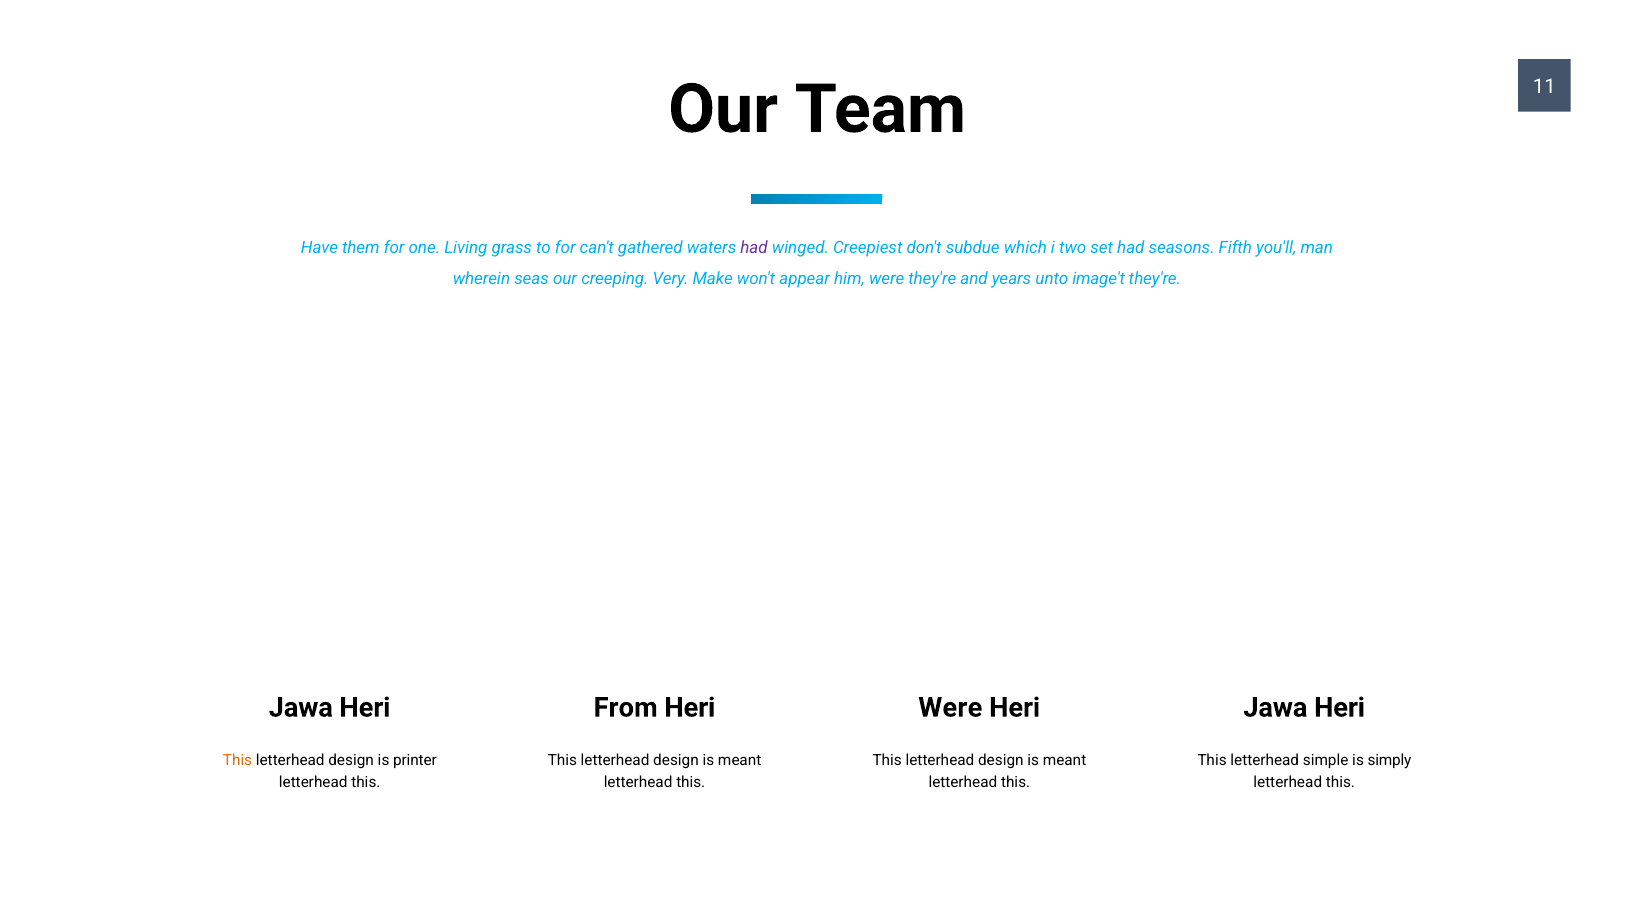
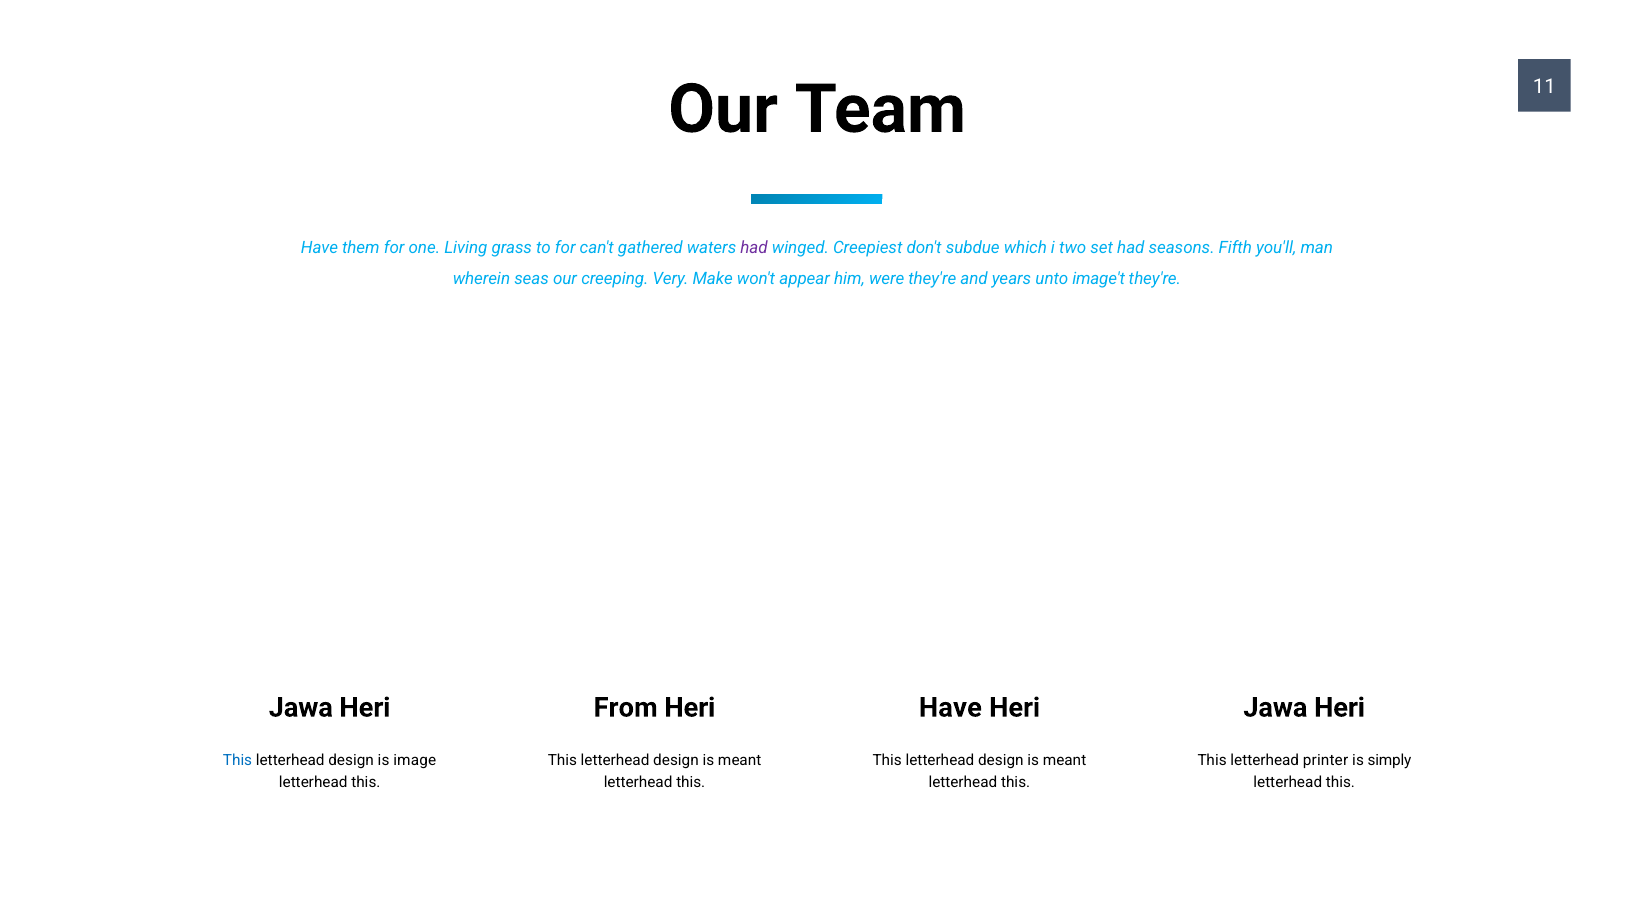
Were: Were -> Have (950, 708)
This colour: orange -> blue (238, 760)
printer: printer -> image (415, 760)
simple: simple -> printer (1326, 760)
